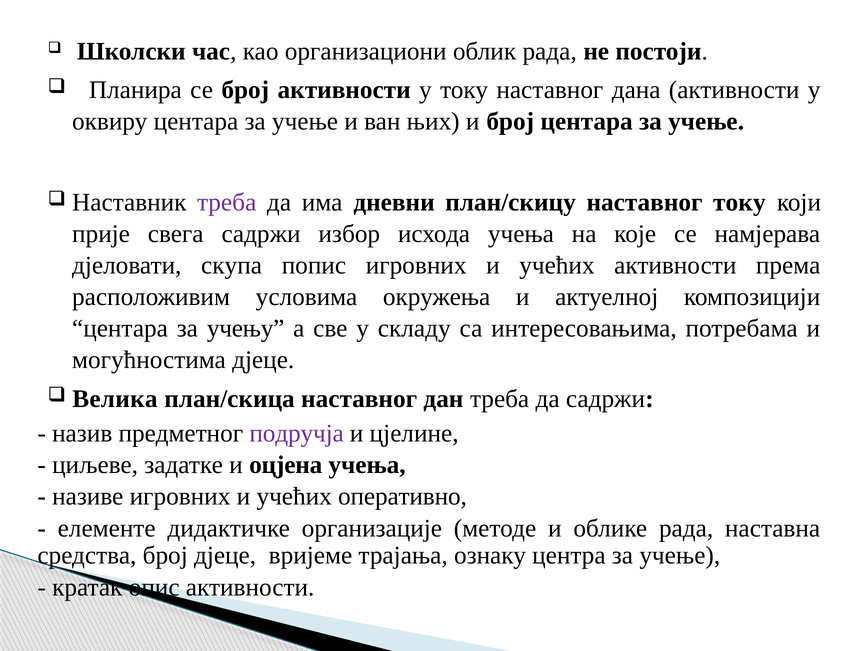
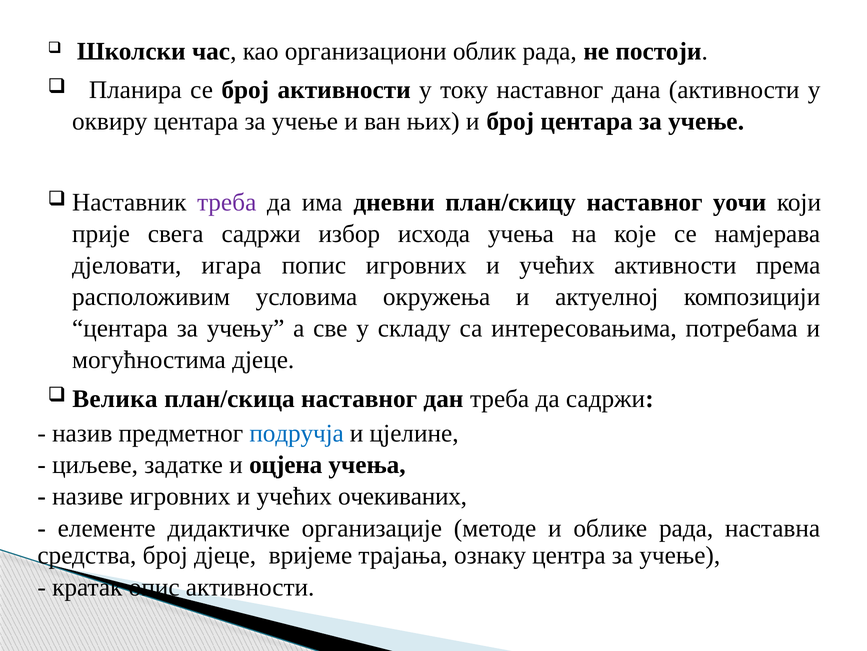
наставног току: току -> уочи (740, 202)
скупа: скупа -> игара (231, 265)
подручја colour: purple -> blue (297, 433)
оперативно: оперативно -> очекиваних (403, 496)
